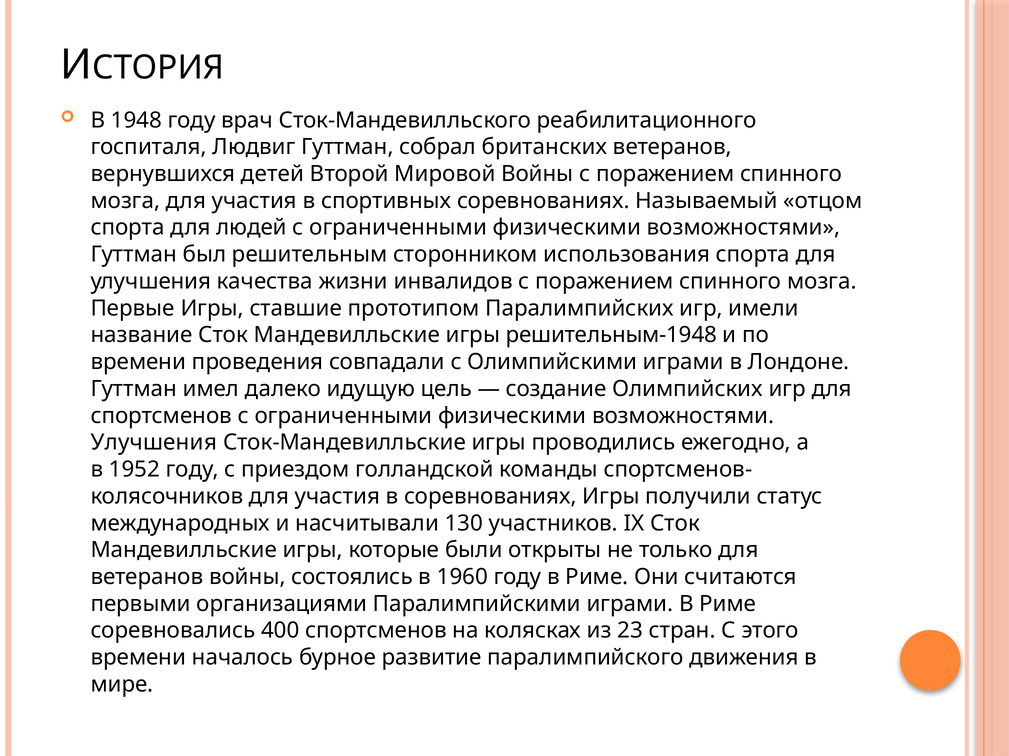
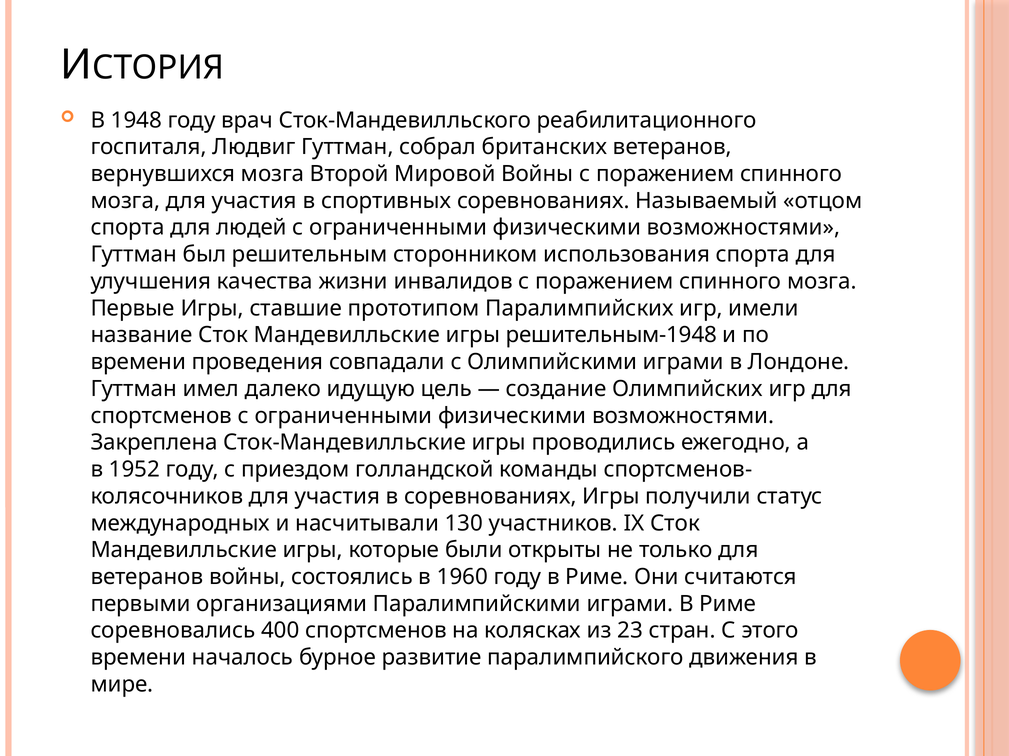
вернувшихся детей: детей -> мозга (273, 174)
Улучшения: Улучшения -> Закреплена (154, 443)
